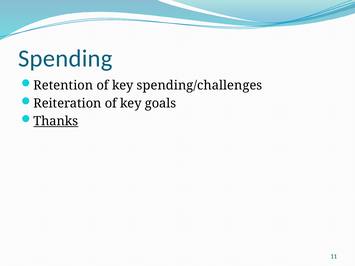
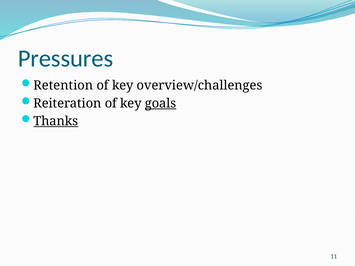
Spending: Spending -> Pressures (65, 59)
spending/challenges: spending/challenges -> overview/challenges (200, 85)
goals underline: none -> present (161, 103)
